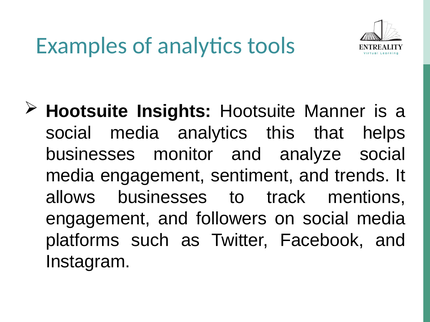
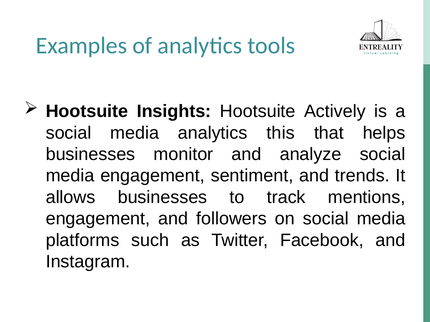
Manner: Manner -> Actively (335, 111)
